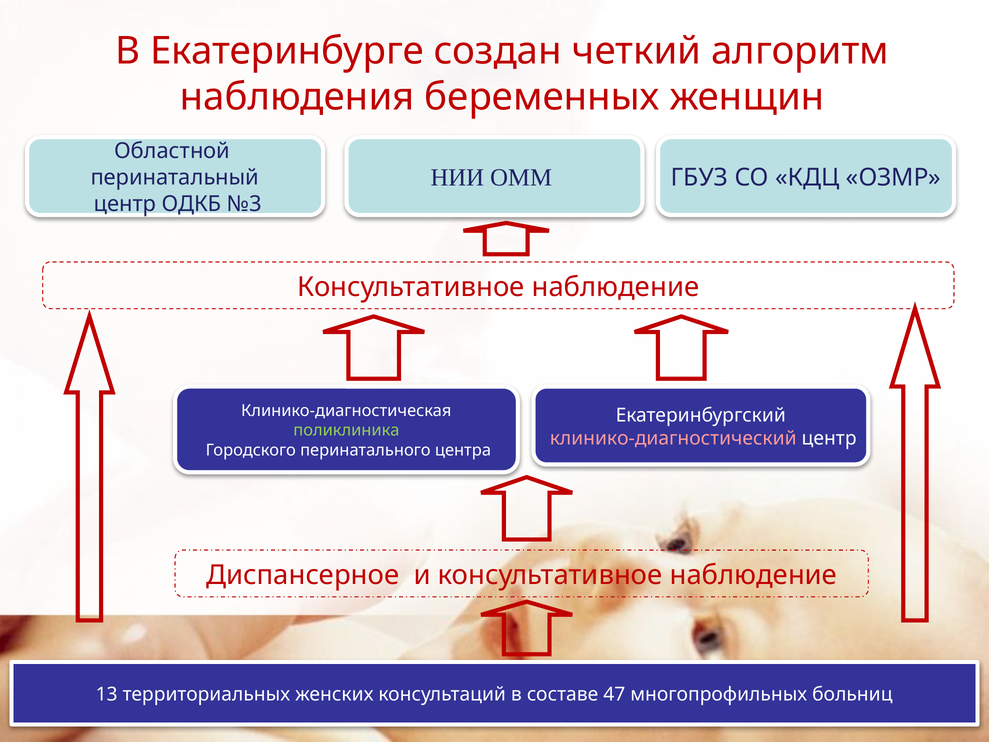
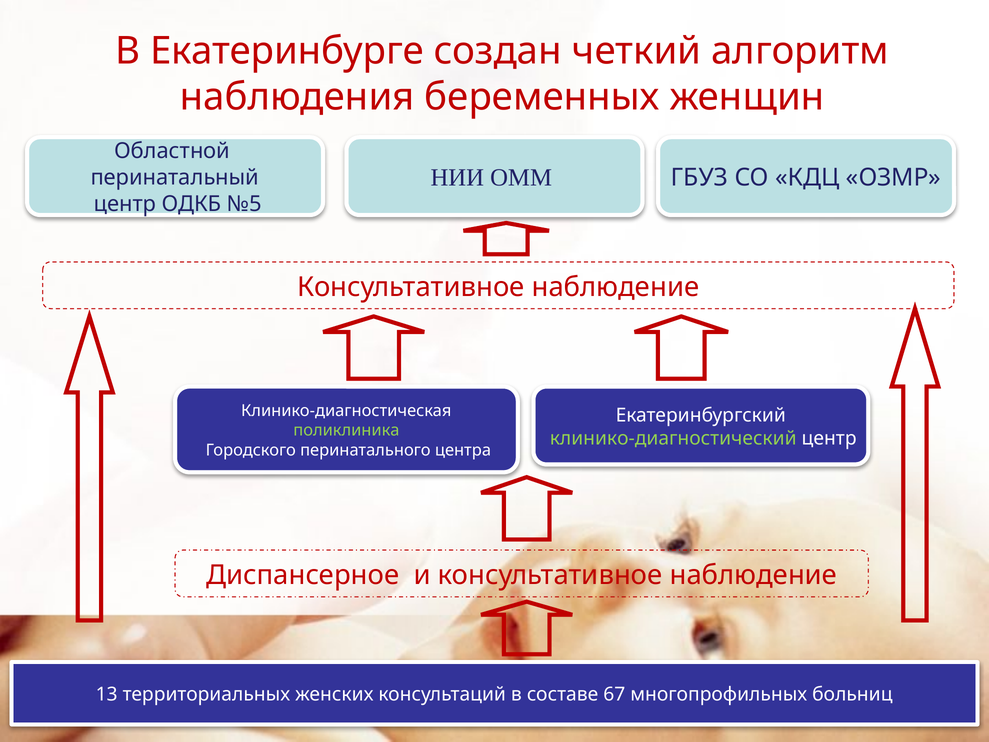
№3: №3 -> №5 (244, 204)
клинико-диагностический colour: pink -> light green (673, 438)
47: 47 -> 67 (614, 694)
